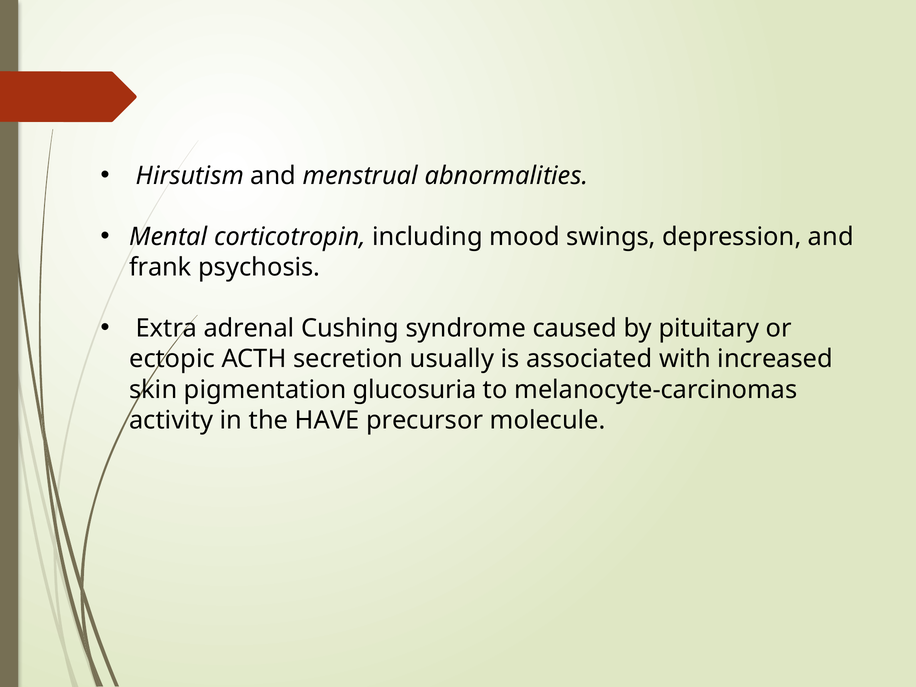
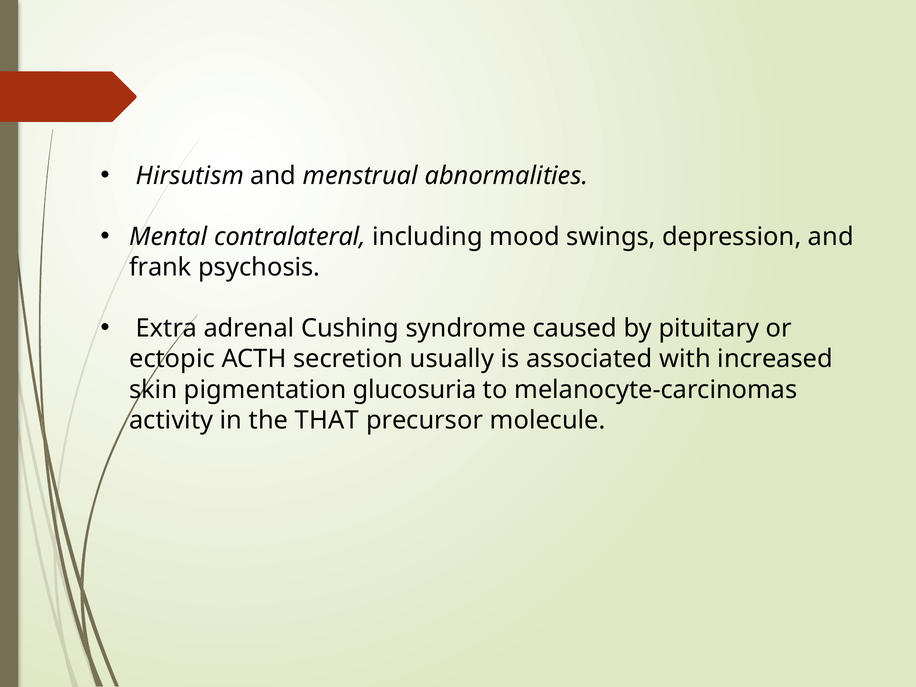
corticotropin: corticotropin -> contralateral (290, 237)
HAVE: HAVE -> THAT (327, 420)
